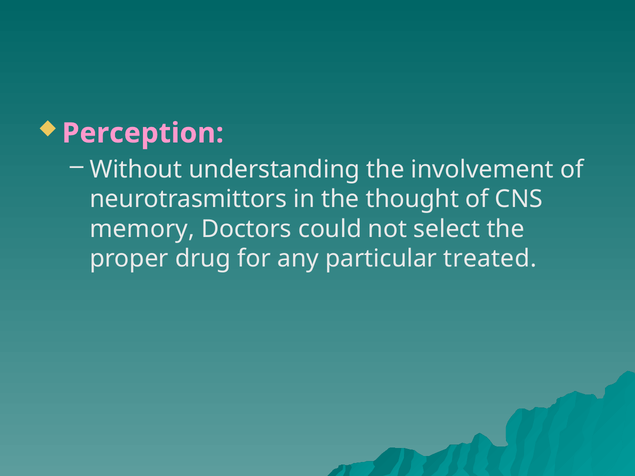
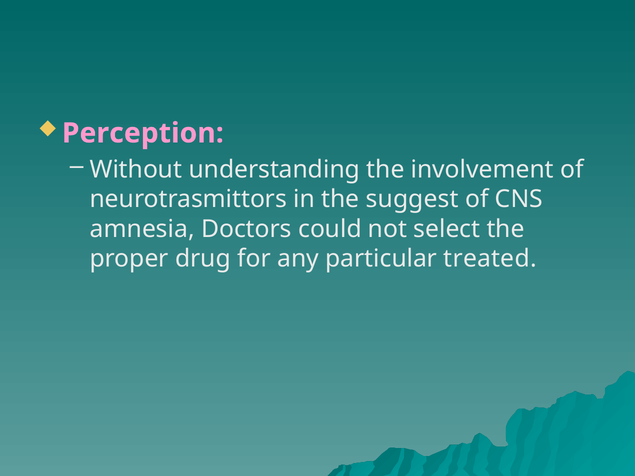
thought: thought -> suggest (412, 199)
memory: memory -> amnesia (142, 229)
